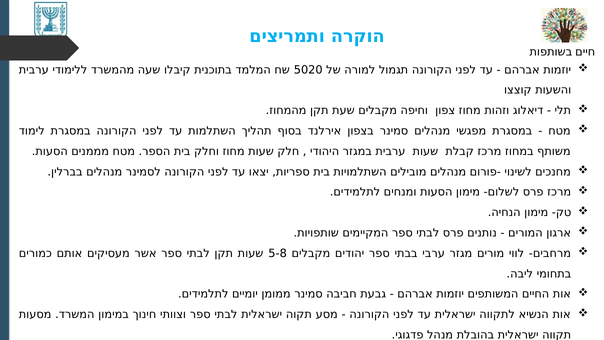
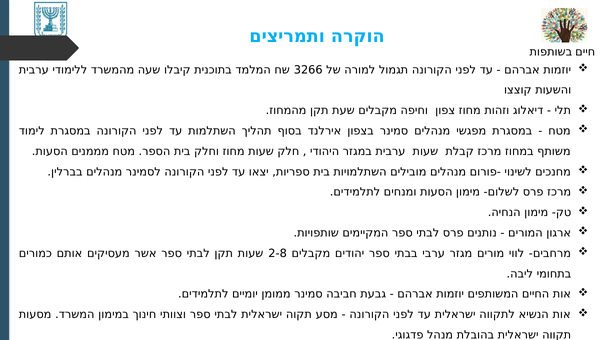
5020: 5020 -> 3266 (308, 70)
5-8: 5-8 -> 2-8 (278, 253)
